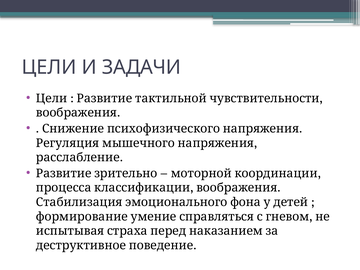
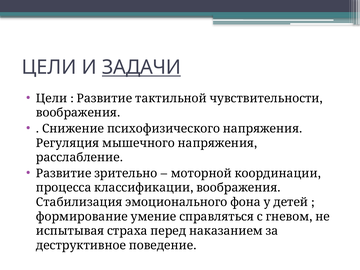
ЗАДАЧИ underline: none -> present (141, 67)
